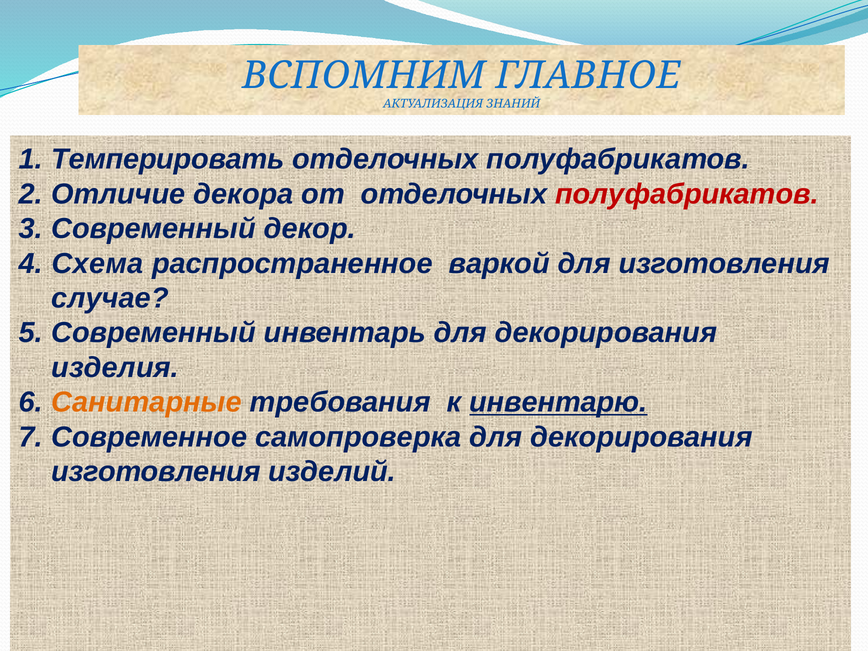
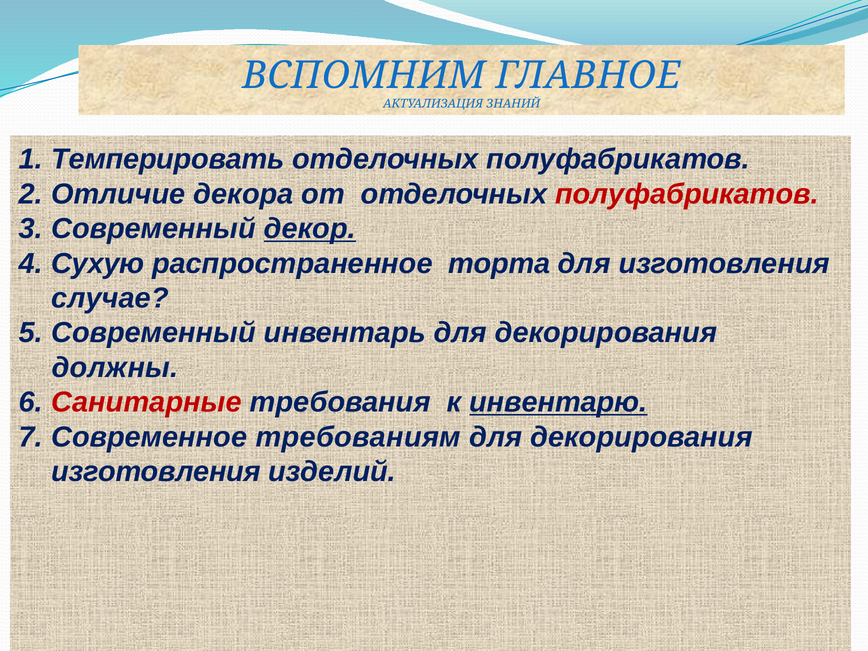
декор underline: none -> present (310, 229)
Схема: Схема -> Сухую (98, 263)
варкой: варкой -> торта (499, 263)
изделия: изделия -> должны (115, 368)
Санитарные colour: orange -> red (147, 402)
самопроверка: самопроверка -> требованиям (358, 437)
